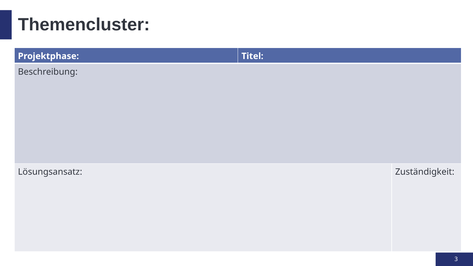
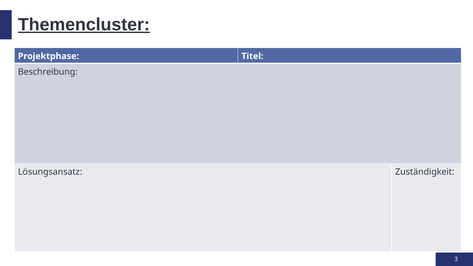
Themencluster underline: none -> present (84, 25)
